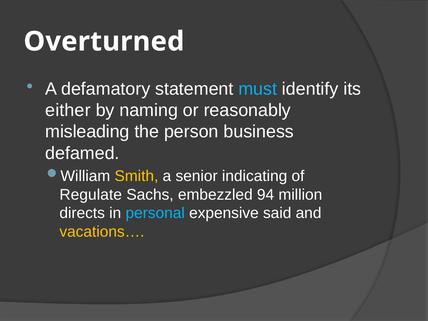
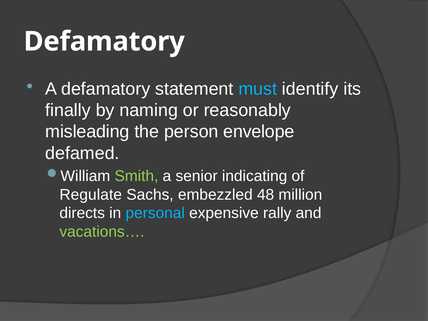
Overturned: Overturned -> Defamatory (104, 42)
either: either -> finally (68, 110)
business: business -> envelope (259, 132)
Smith colour: yellow -> light green (136, 176)
94: 94 -> 48 (266, 195)
said: said -> rally (277, 213)
vacations… colour: yellow -> light green (102, 232)
